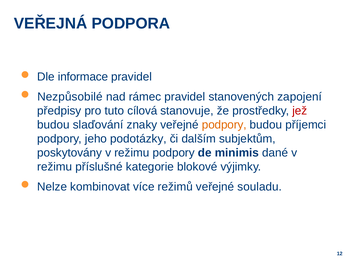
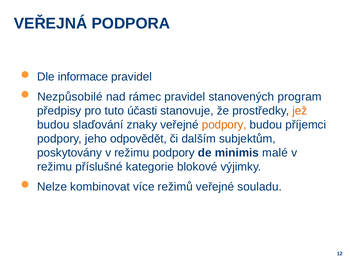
zapojení: zapojení -> program (300, 97)
cílová: cílová -> účasti (142, 111)
jež colour: red -> orange (300, 111)
podotázky: podotázky -> odpovědět (138, 139)
dané: dané -> malé (275, 153)
